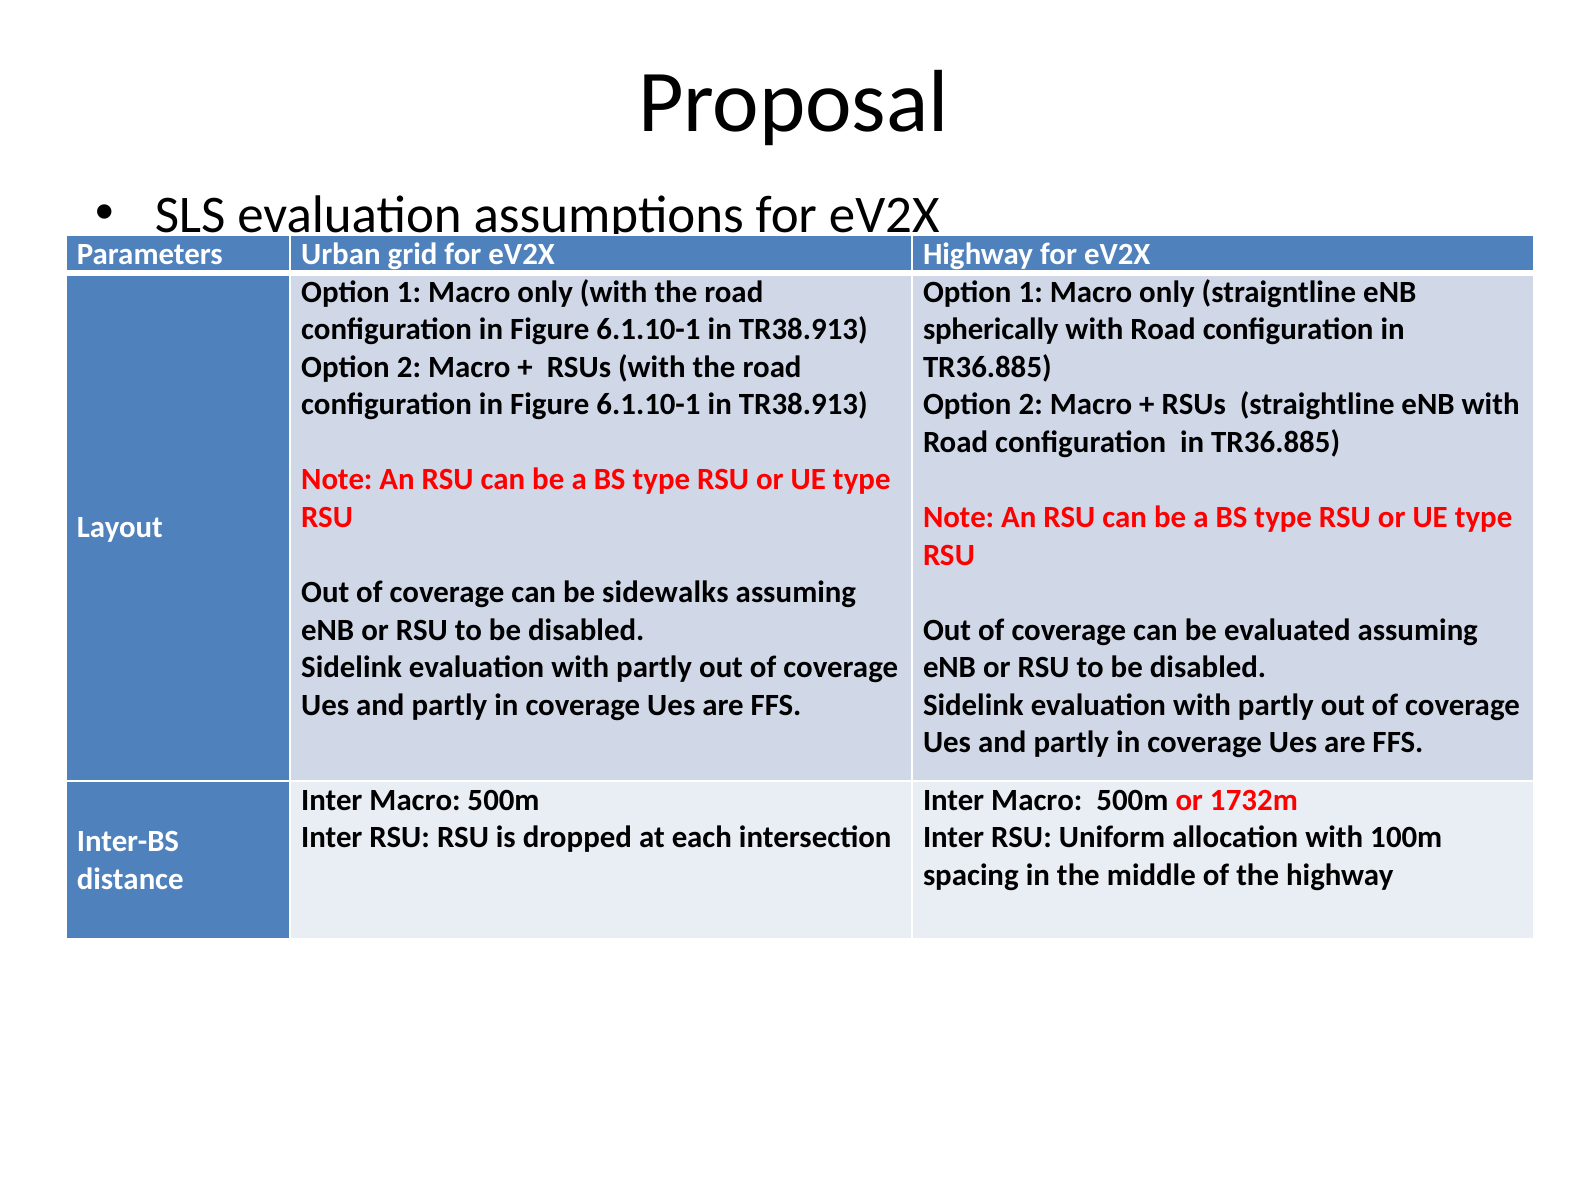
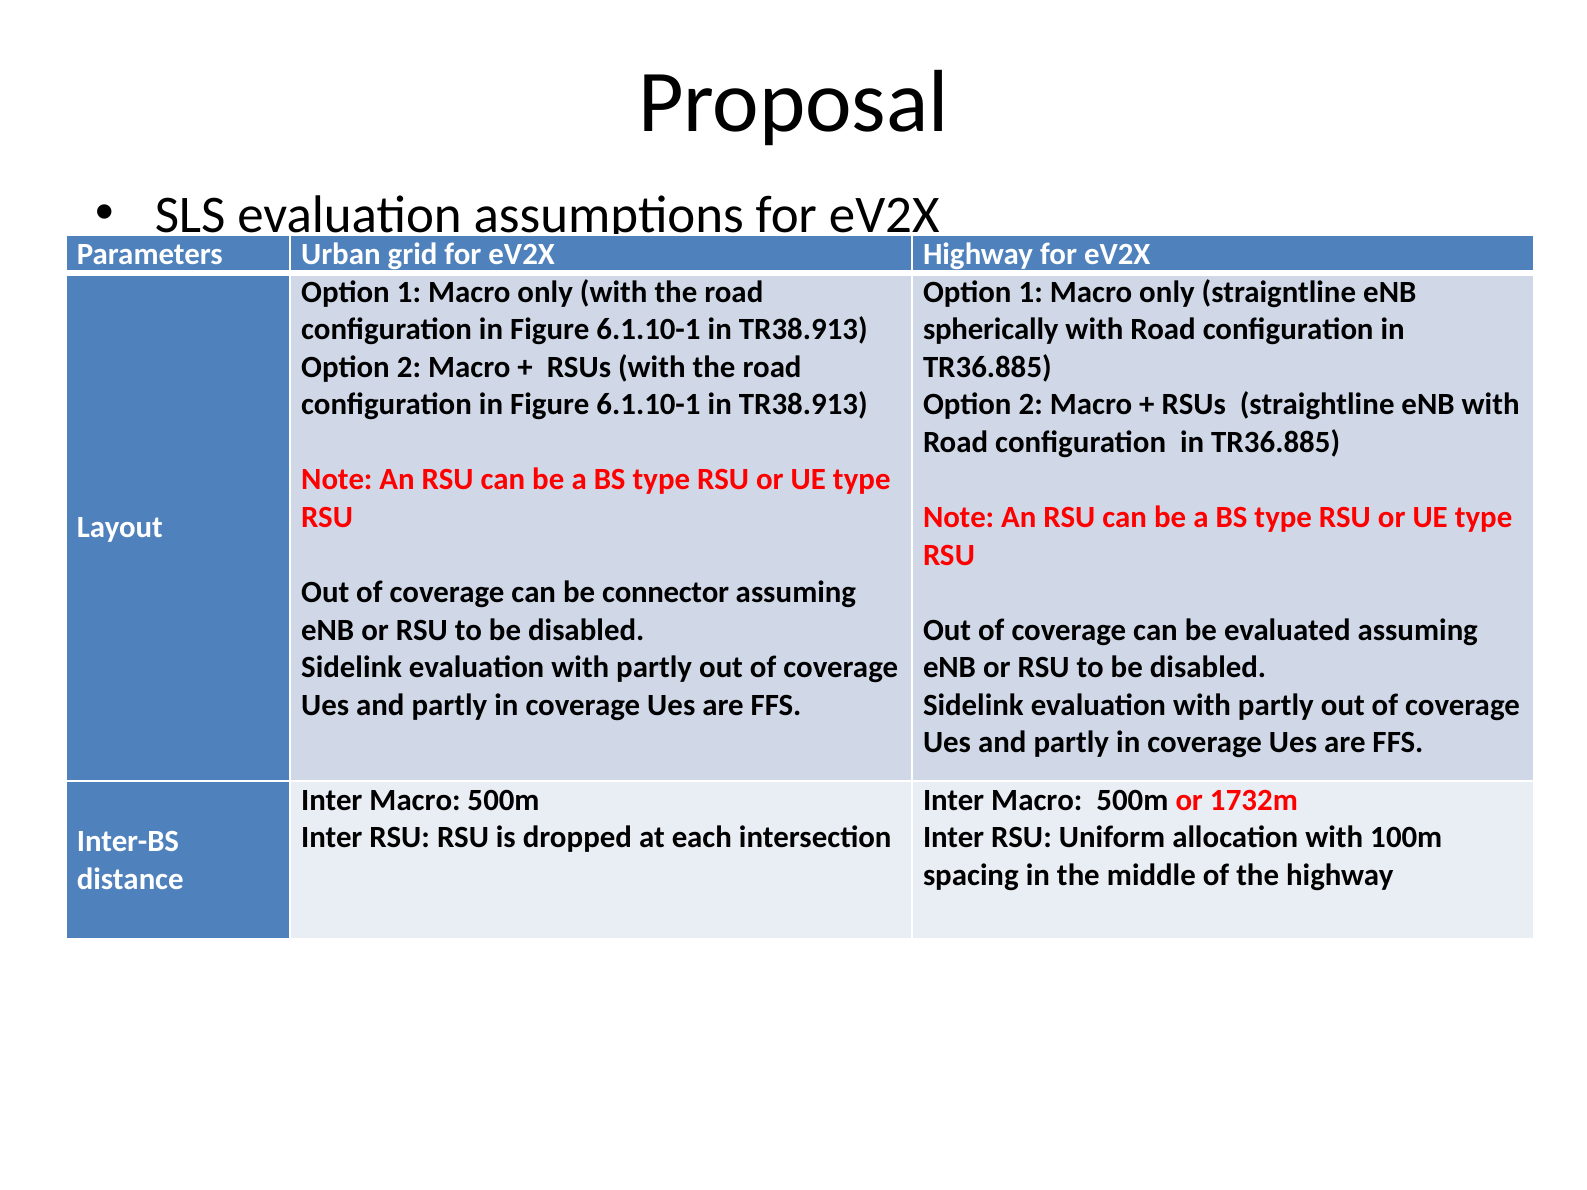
sidewalks: sidewalks -> connector (666, 592)
